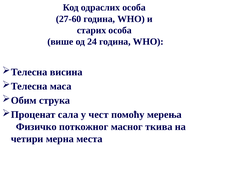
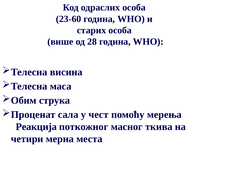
27-60: 27-60 -> 23-60 (69, 19)
24: 24 -> 28 (92, 42)
Физичко: Физичко -> Реакција (36, 127)
